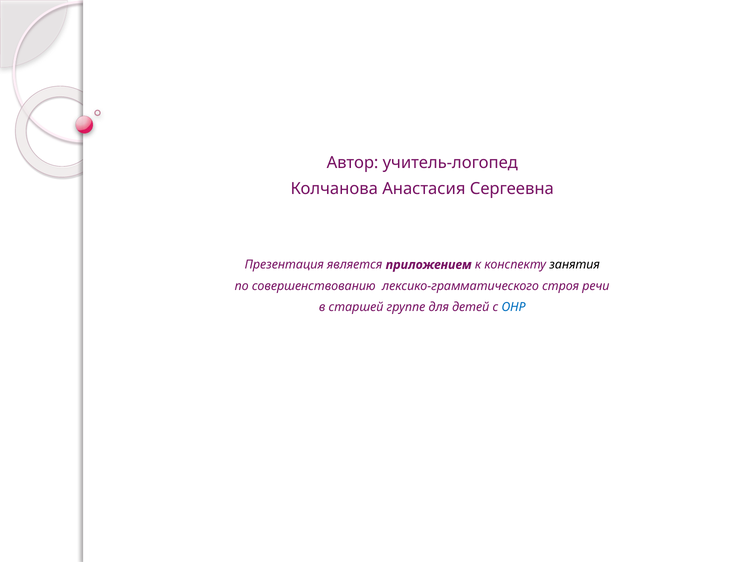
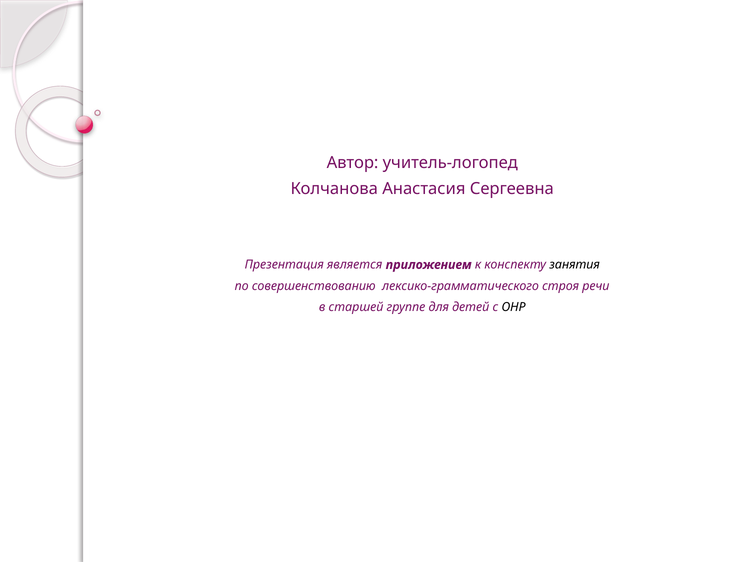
ОНР colour: blue -> black (514, 308)
